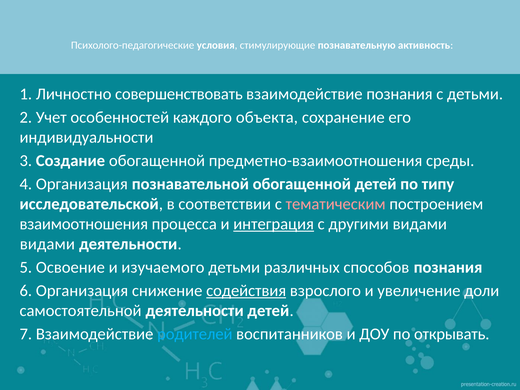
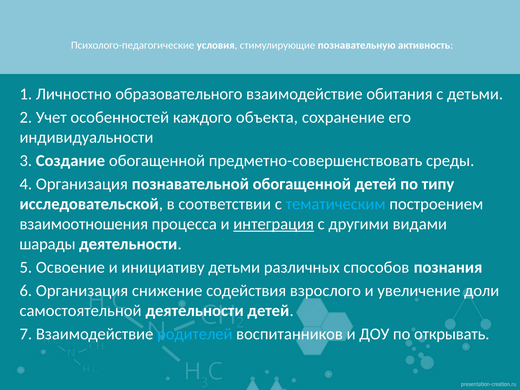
совершенствовать: совершенствовать -> образовательного (179, 94)
взаимодействие познания: познания -> обитания (399, 94)
предметно-взаимоотношения: предметно-взаимоотношения -> предметно-совершенствовать (316, 161)
тематическим colour: pink -> light blue (336, 204)
видами: видами -> шарады (47, 244)
изучаемого: изучаемого -> инициативу (163, 267)
содействия underline: present -> none (246, 291)
